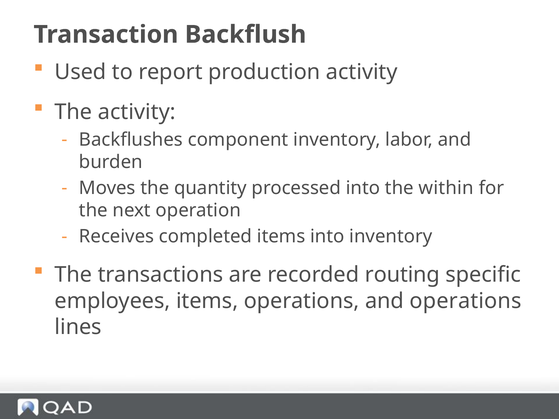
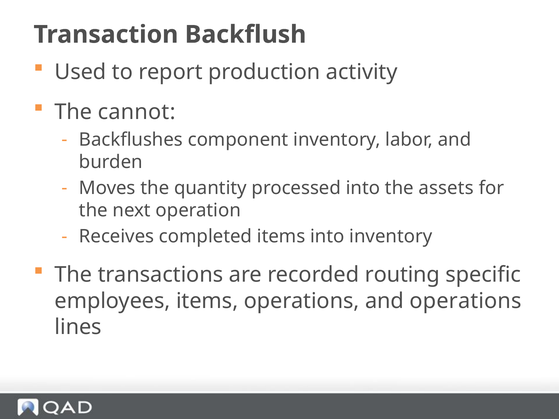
The activity: activity -> cannot (137, 112)
within: within -> assets (446, 188)
